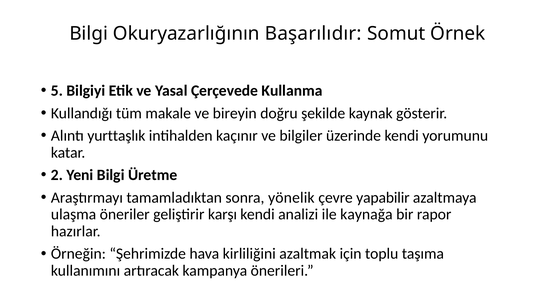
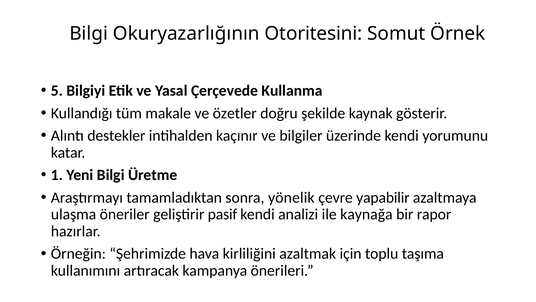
Başarılıdır: Başarılıdır -> Otoritesini (313, 34)
bireyin: bireyin -> özetler (235, 113)
yurttaşlık: yurttaşlık -> destekler (116, 135)
2: 2 -> 1 (57, 175)
karşı: karşı -> pasif (222, 214)
